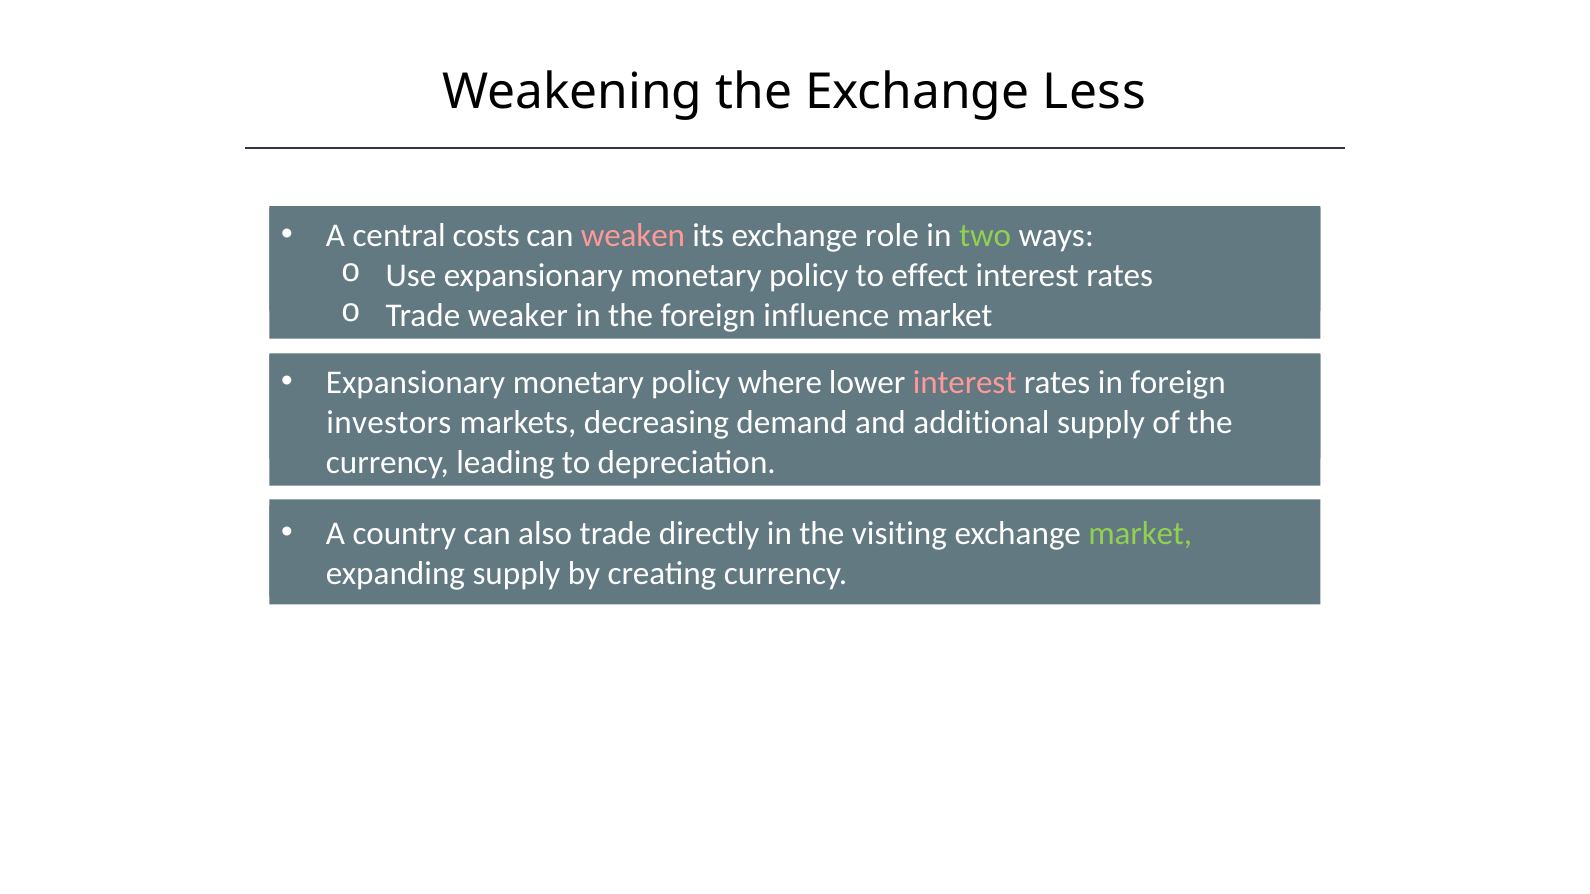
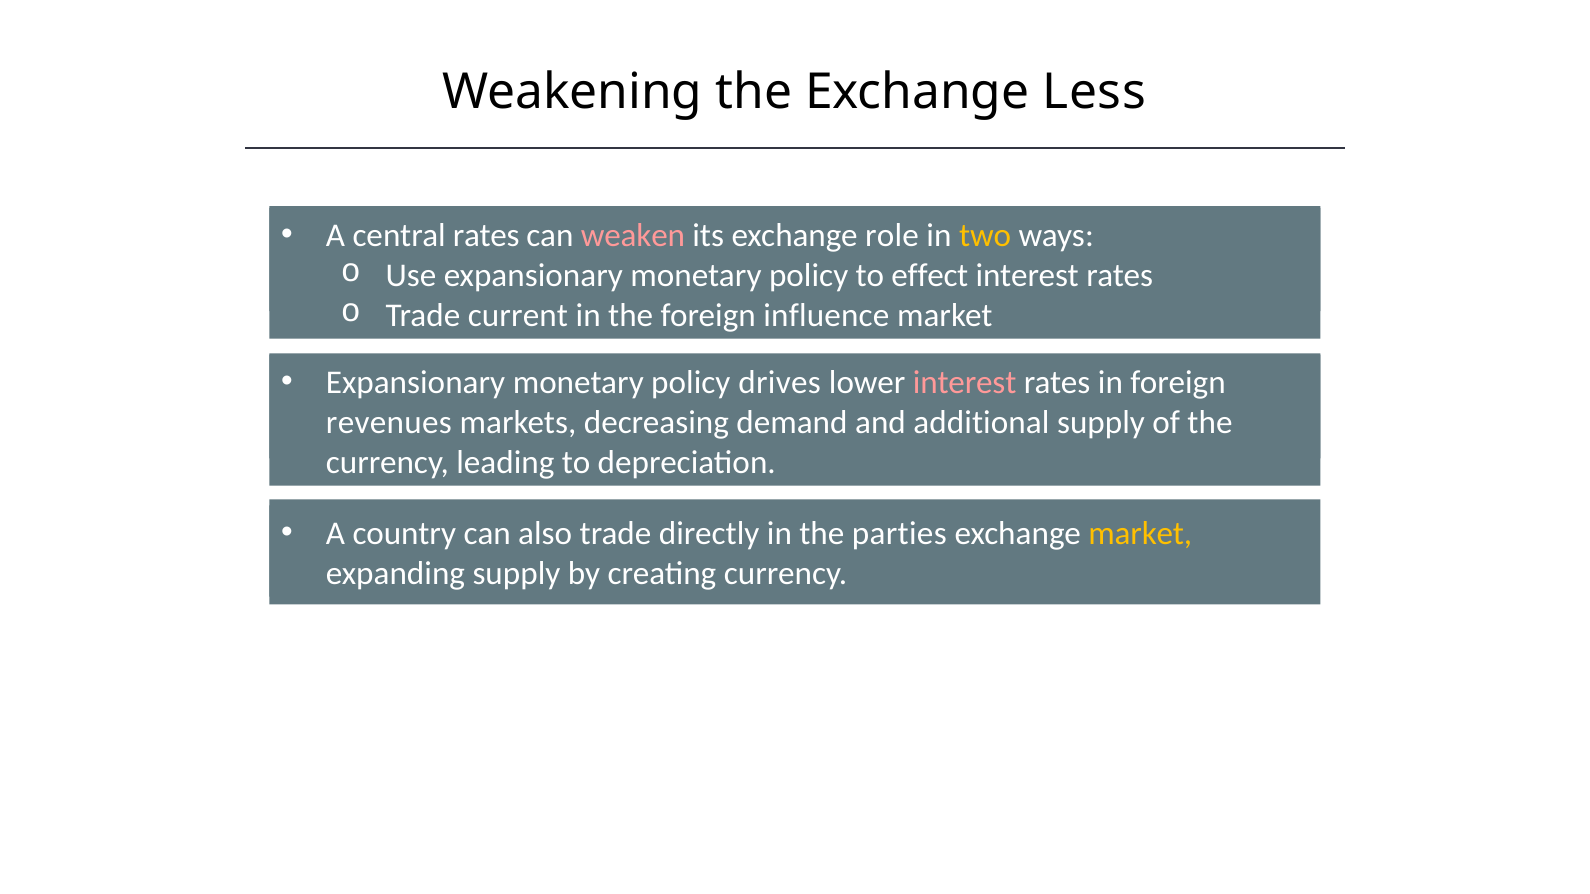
central costs: costs -> rates (486, 236)
two colour: light green -> yellow (985, 236)
weaker: weaker -> current (518, 315)
where: where -> drives (780, 383)
investors: investors -> revenues (389, 423)
visiting: visiting -> parties (899, 534)
market colour: light green -> yellow (1140, 534)
